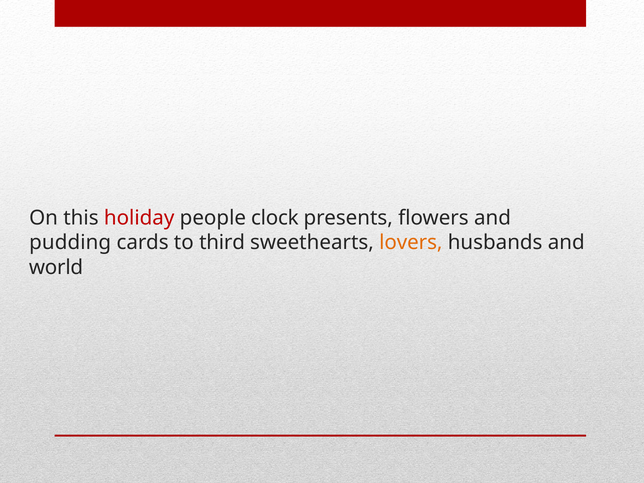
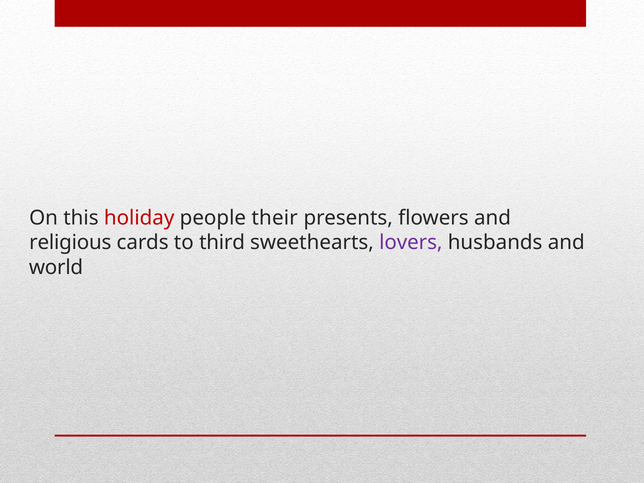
clock: clock -> their (275, 218)
pudding: pudding -> religious (70, 243)
lovers colour: orange -> purple (411, 243)
